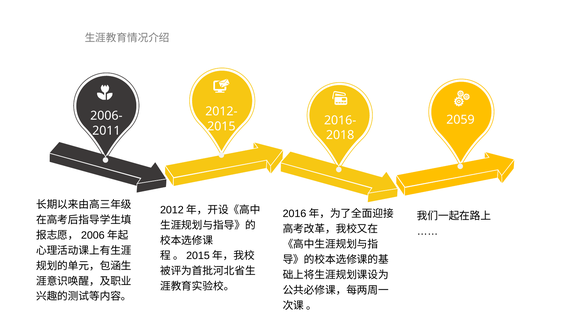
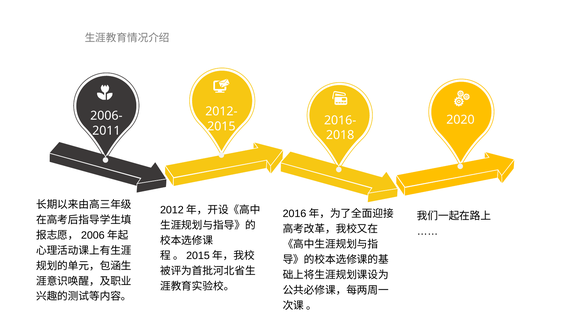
2059: 2059 -> 2020 (460, 119)
